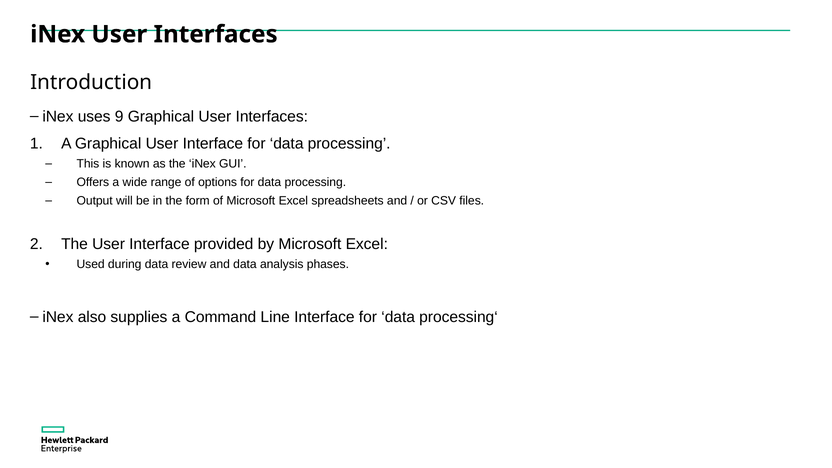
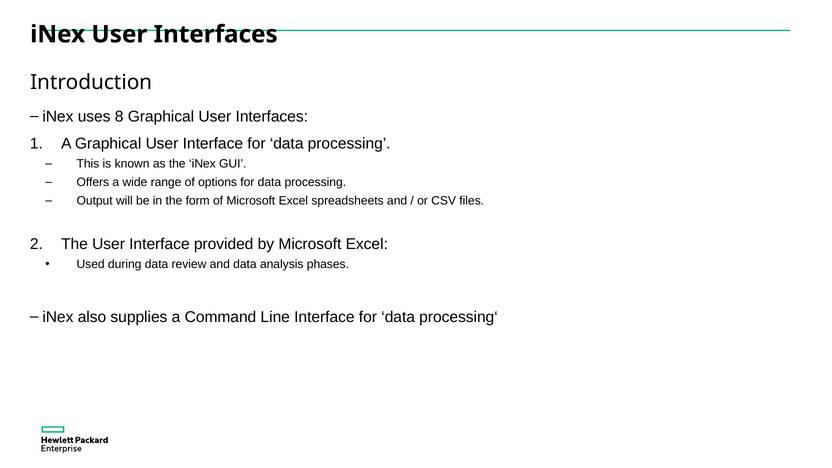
9: 9 -> 8 (119, 116)
